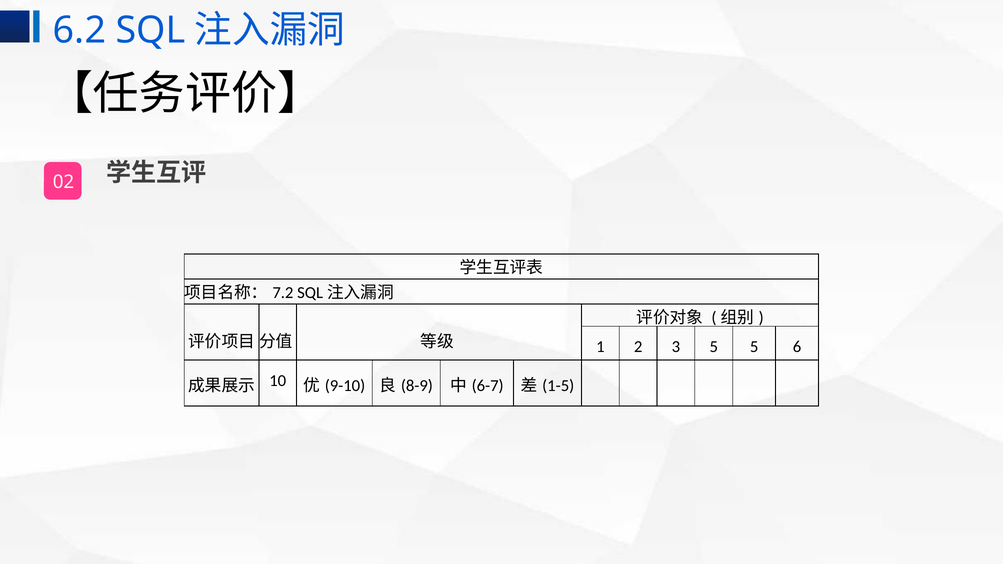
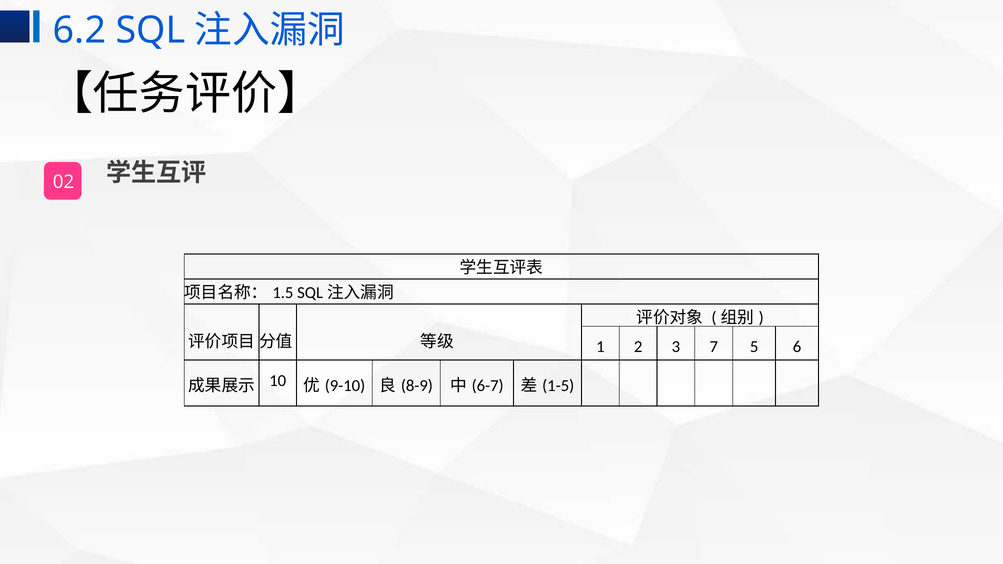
7.2: 7.2 -> 1.5 (283, 293)
3 5: 5 -> 7 (714, 347)
